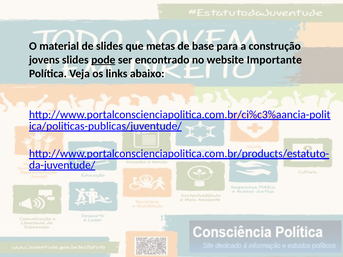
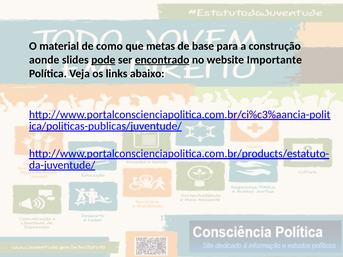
de slides: slides -> como (109, 46)
jovens: jovens -> aonde (44, 60)
encontrado underline: none -> present (162, 60)
